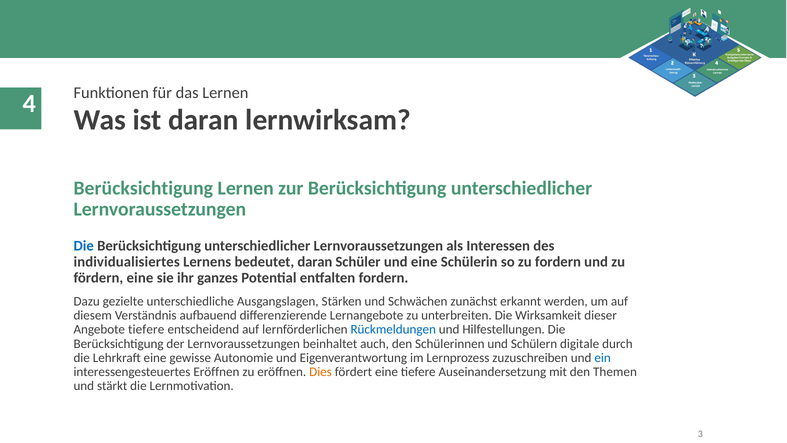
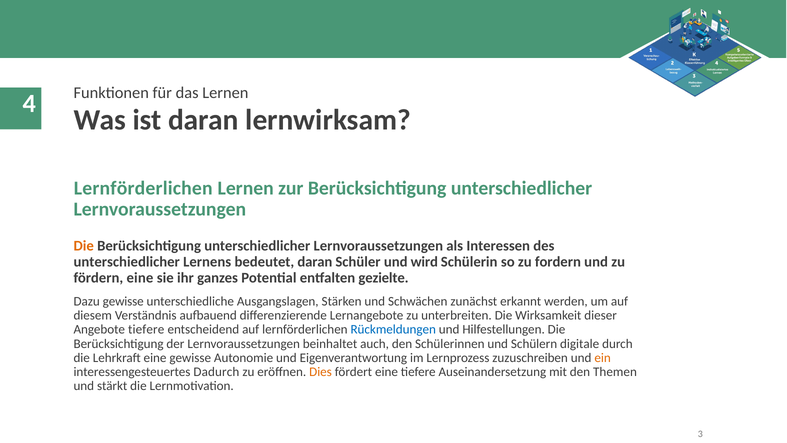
Berücksichtigung: Berücksichtigung -> Lernförderlichen (143, 188)
Die colour: blue -> orange (84, 246)
individualisiertes: individualisiertes -> unterschiedlicher (127, 262)
und eine: eine -> wird (424, 262)
entfalten fordern: fordern -> gezielte (384, 278)
Dazu gezielte: gezielte -> gewisse (123, 301)
ein colour: blue -> orange (603, 358)
interessengesteuertes Eröffnen: Eröffnen -> Dadurch (216, 372)
